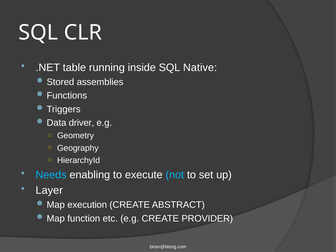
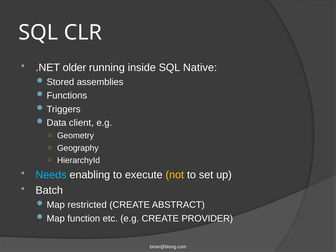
table: table -> older (74, 68)
driver: driver -> client (81, 123)
not colour: light blue -> yellow (175, 175)
Layer: Layer -> Batch (49, 190)
execution: execution -> restricted (87, 205)
